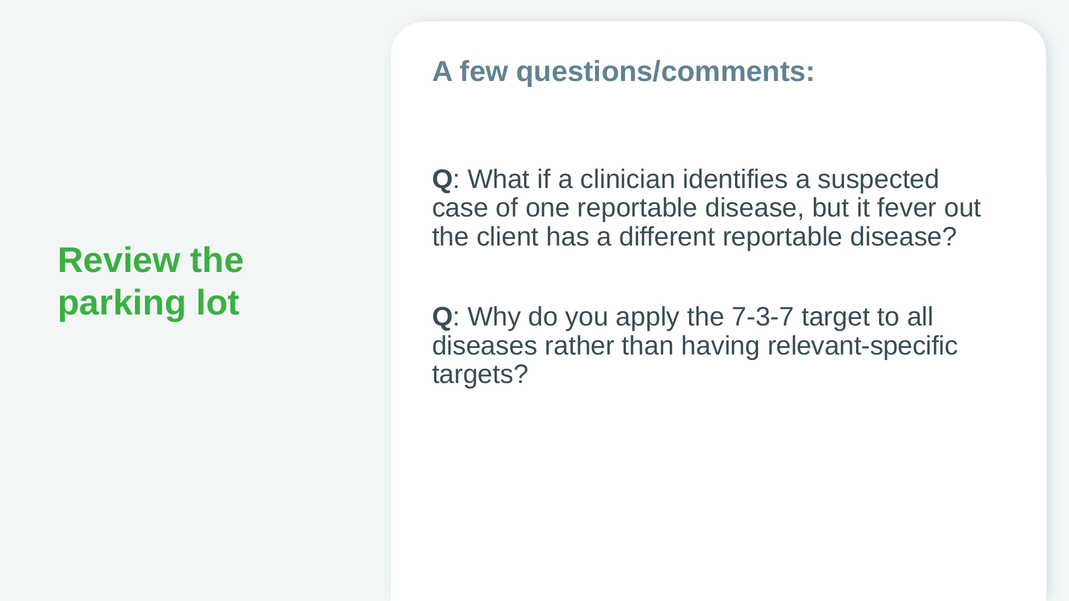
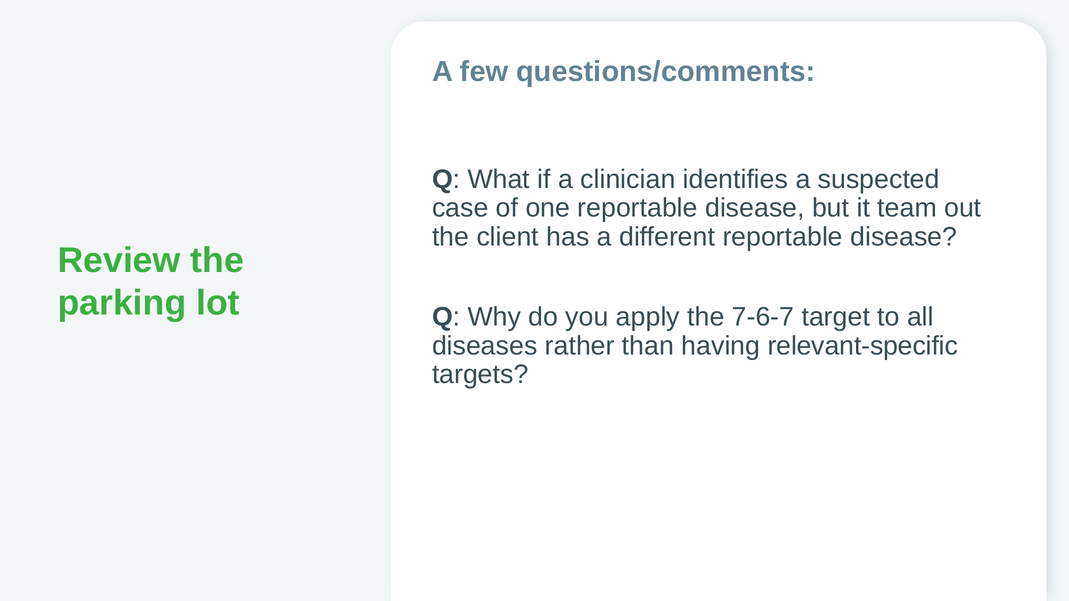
fever: fever -> team (907, 208)
7-3-7: 7-3-7 -> 7-6-7 (763, 317)
